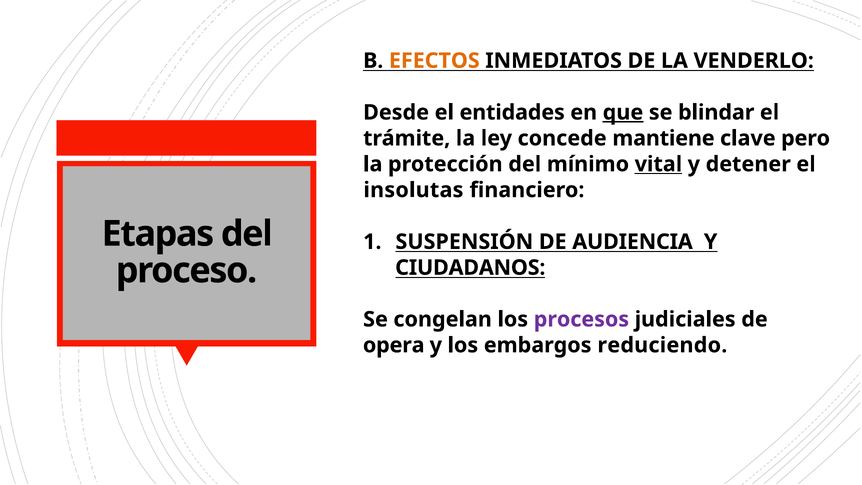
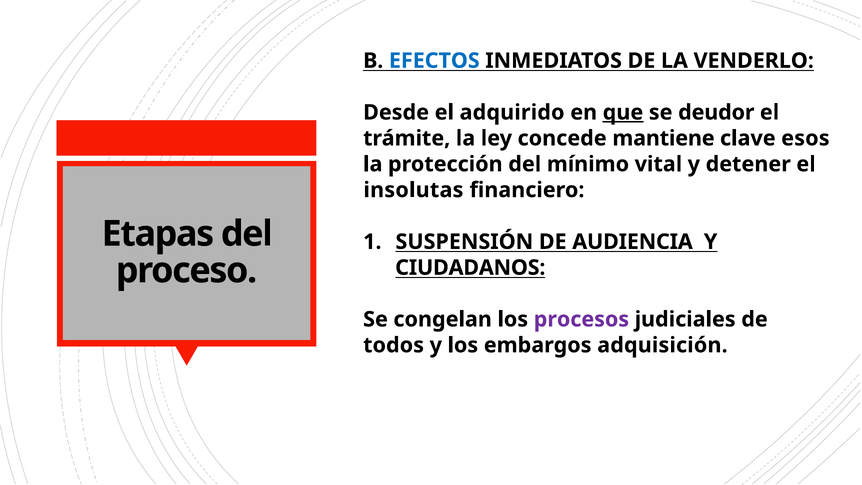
EFECTOS colour: orange -> blue (434, 61)
entidades: entidades -> adquirido (512, 112)
blindar: blindar -> deudor (716, 112)
pero: pero -> esos (805, 138)
vital underline: present -> none (658, 164)
opera: opera -> todos (394, 345)
reduciendo: reduciendo -> adquisición (662, 345)
